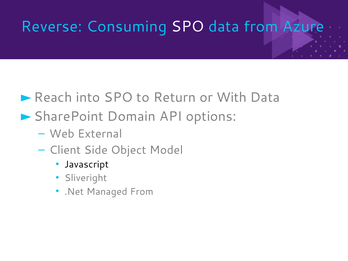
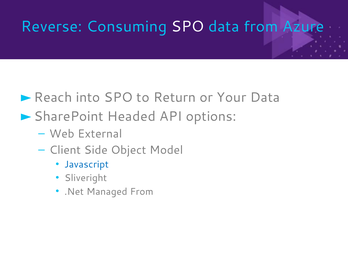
With: With -> Your (231, 97)
Domain: Domain -> Headed (131, 116)
Javascript colour: black -> blue (87, 164)
